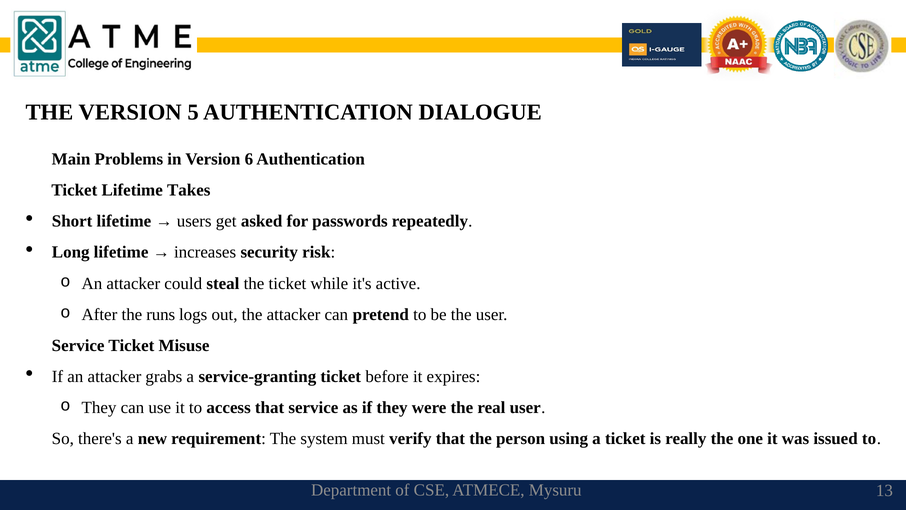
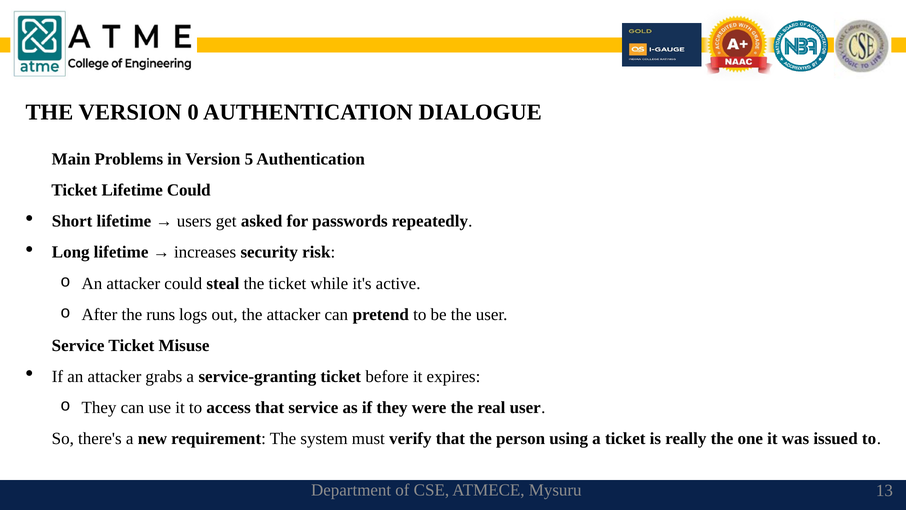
5: 5 -> 0 (193, 112)
6: 6 -> 5 (249, 159)
Lifetime Takes: Takes -> Could (189, 190)
